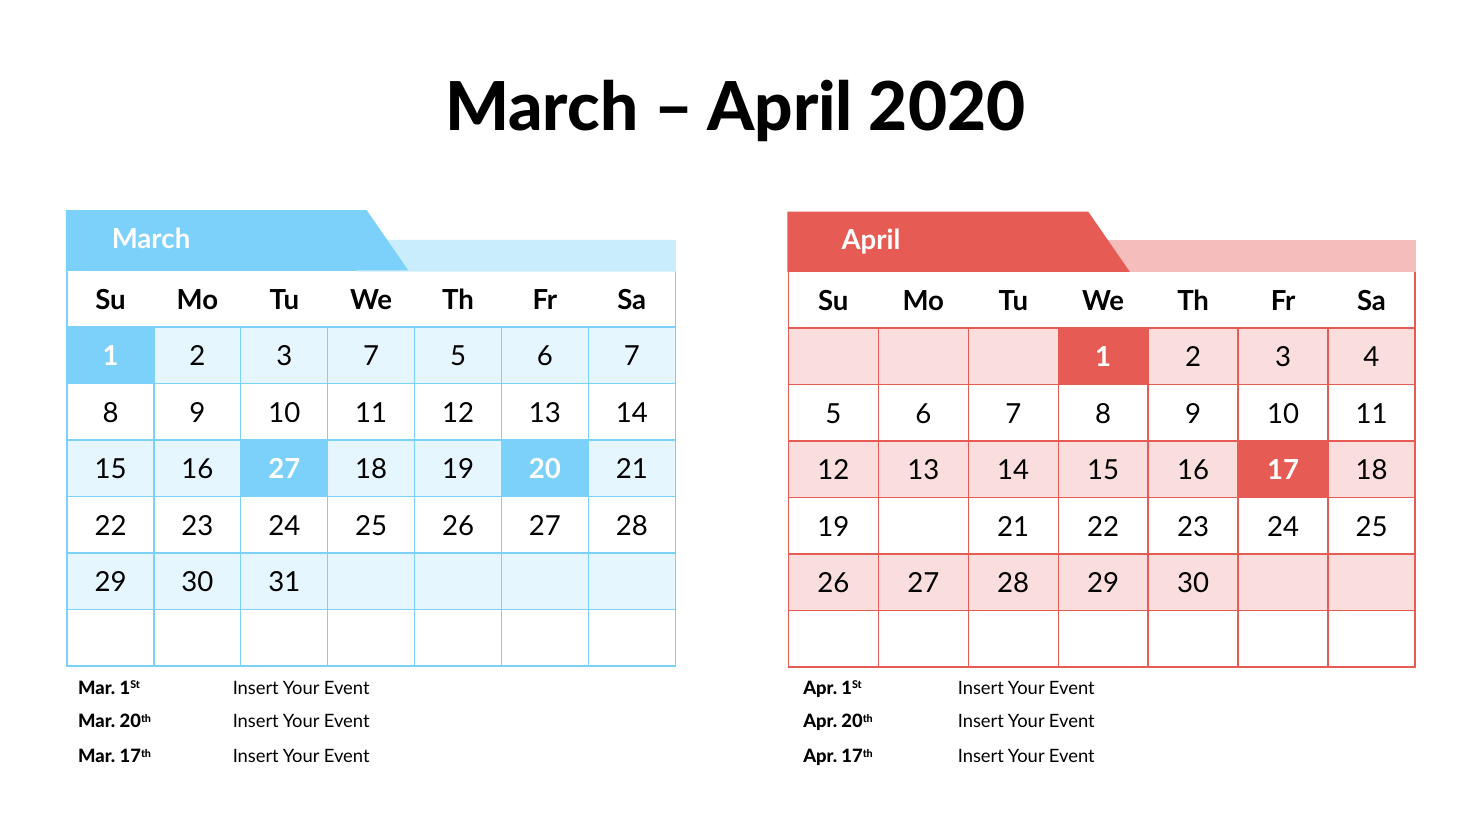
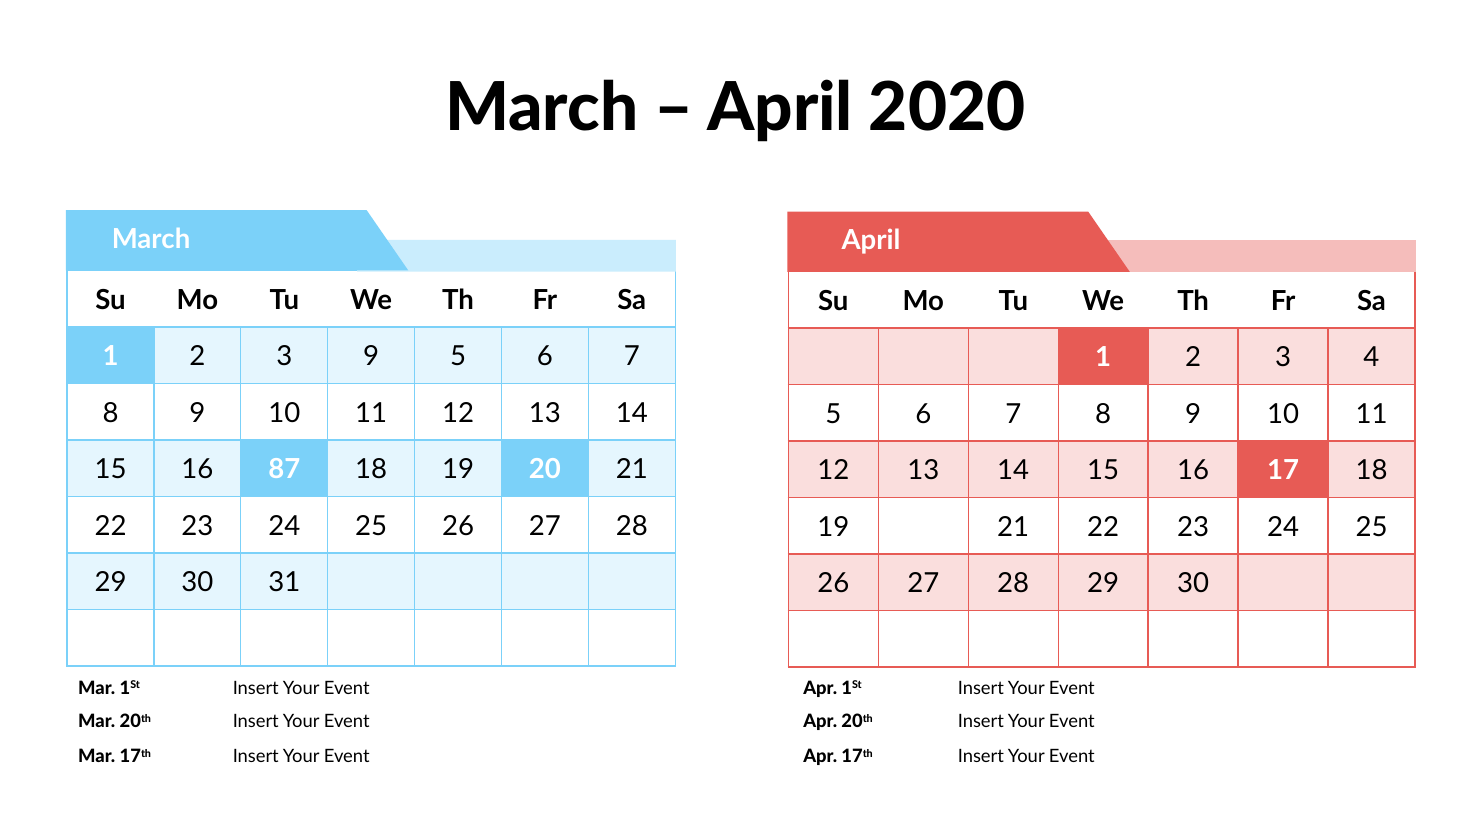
3 7: 7 -> 9 (371, 357)
16 27: 27 -> 87 (284, 470)
